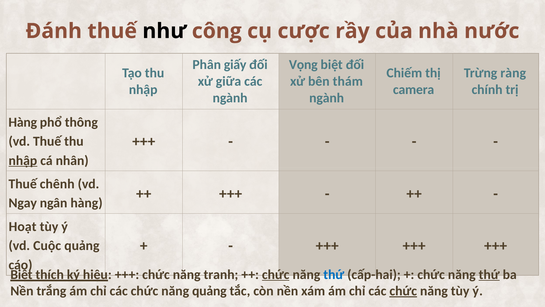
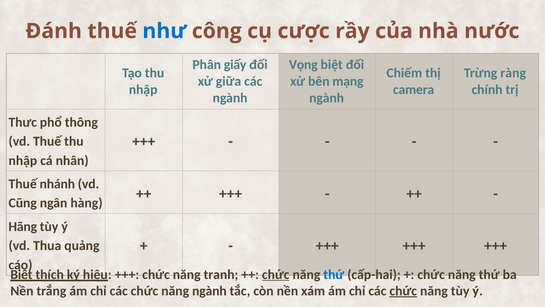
như colour: black -> blue (164, 31)
thám: thám -> mạng (348, 81)
Hàng: Hàng -> Thưc (23, 122)
nhập underline: present -> none (23, 160)
chênh: chênh -> nhánh (57, 184)
Ngay: Ngay -> Cũng (23, 203)
Hoạt: Hoạt -> Hãng (23, 226)
Cuộc: Cuộc -> Thua (47, 245)
thứ underline: present -> none (489, 274)
năng quảng: quảng -> ngành (209, 291)
